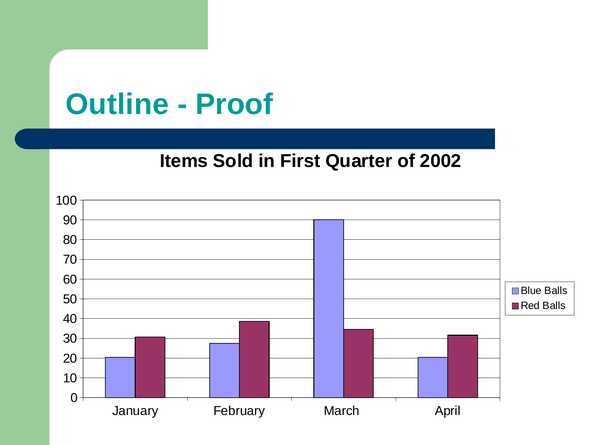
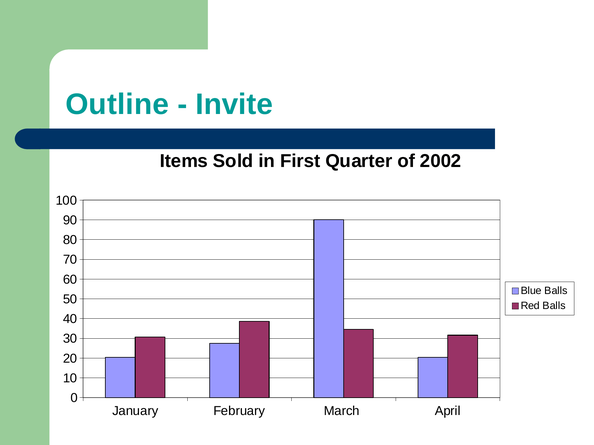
Proof: Proof -> Invite (234, 105)
